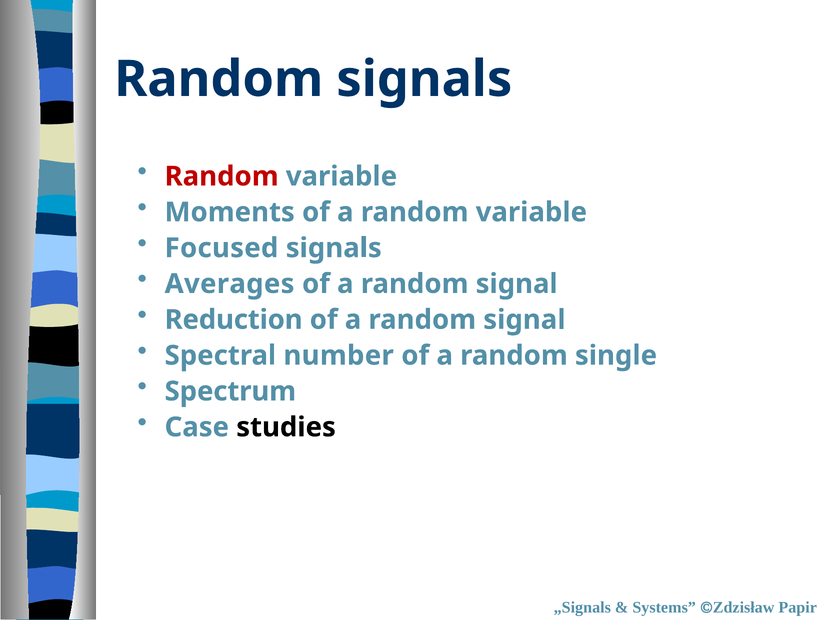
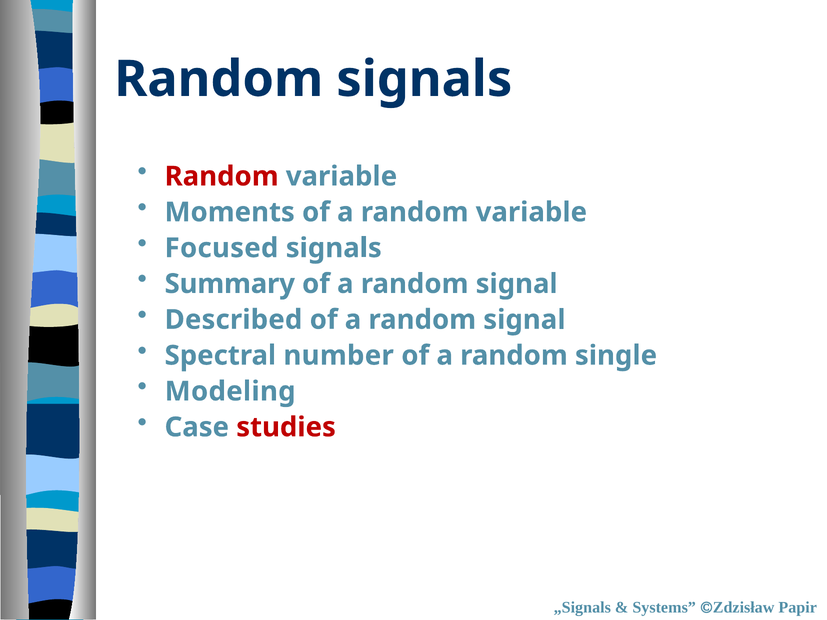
Averages: Averages -> Summary (230, 284)
Reduction: Reduction -> Described (233, 320)
Spectrum: Spectrum -> Modeling (230, 392)
studies colour: black -> red (286, 427)
